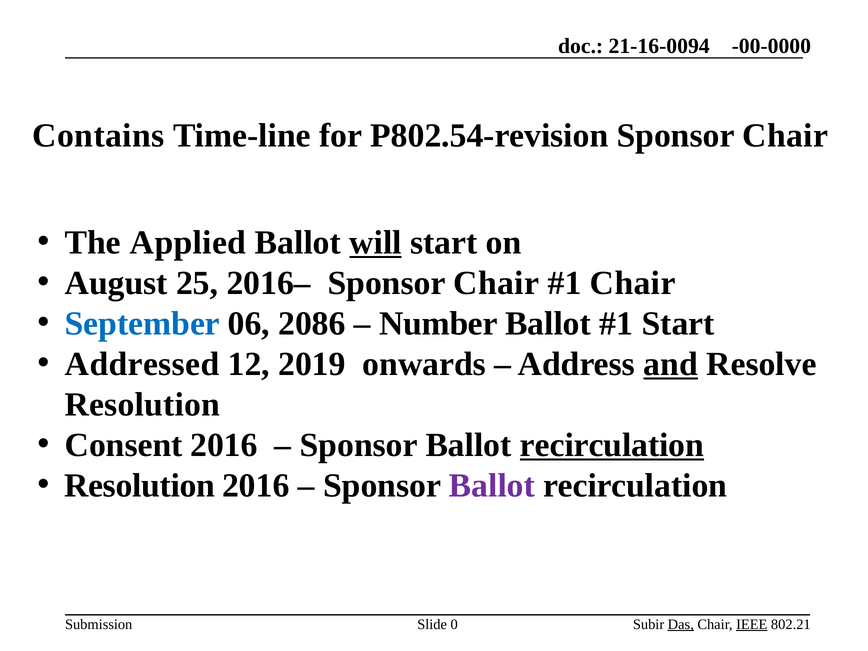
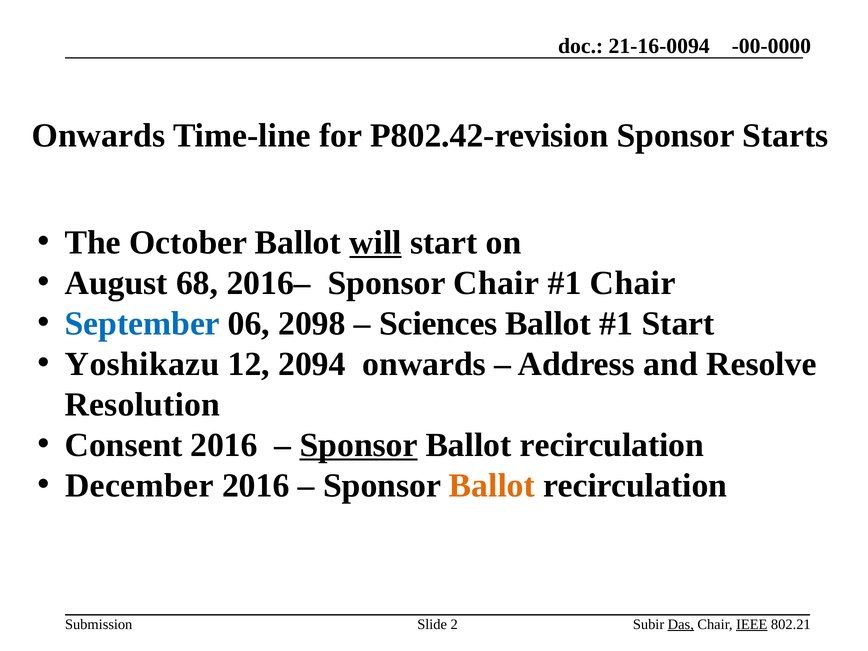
Contains: Contains -> Onwards (99, 135)
P802.54-revision: P802.54-revision -> P802.42-revision (489, 135)
Chair: Chair -> Starts (785, 135)
Applied: Applied -> October (188, 242)
25: 25 -> 68 (197, 283)
2086: 2086 -> 2098 (312, 323)
Number: Number -> Sciences (438, 323)
Addressed: Addressed -> Yoshikazu (142, 364)
2019: 2019 -> 2094 (312, 364)
and underline: present -> none (671, 364)
Sponsor underline: none -> present (359, 445)
recirculation underline: present -> none (612, 445)
Resolution: Resolution -> December (139, 486)
Ballot colour: purple -> orange (492, 486)
0: 0 -> 2 (454, 624)
